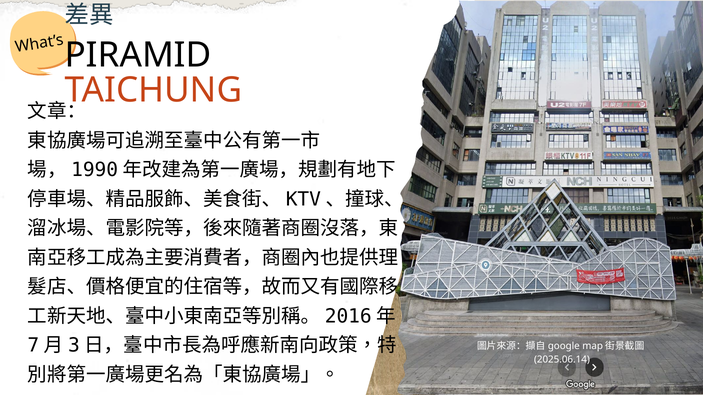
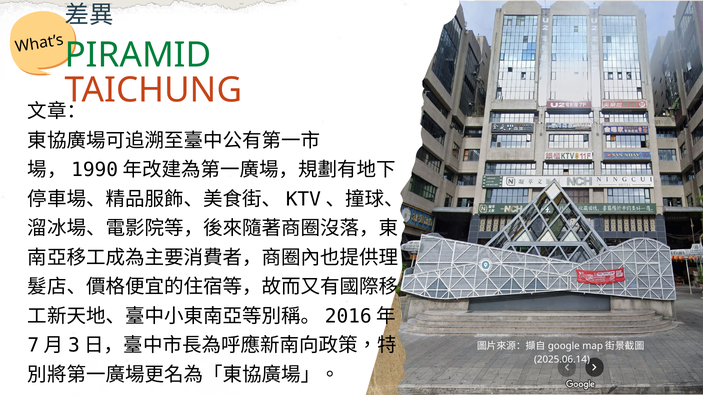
PIRAMID colour: black -> green (138, 55)
